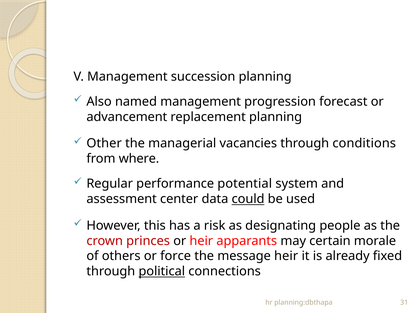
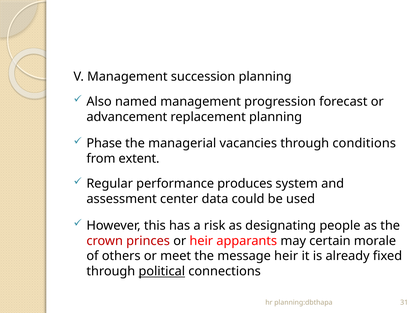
Other: Other -> Phase (104, 144)
where: where -> extent (139, 159)
potential: potential -> produces (245, 184)
could underline: present -> none (248, 199)
force: force -> meet (176, 257)
